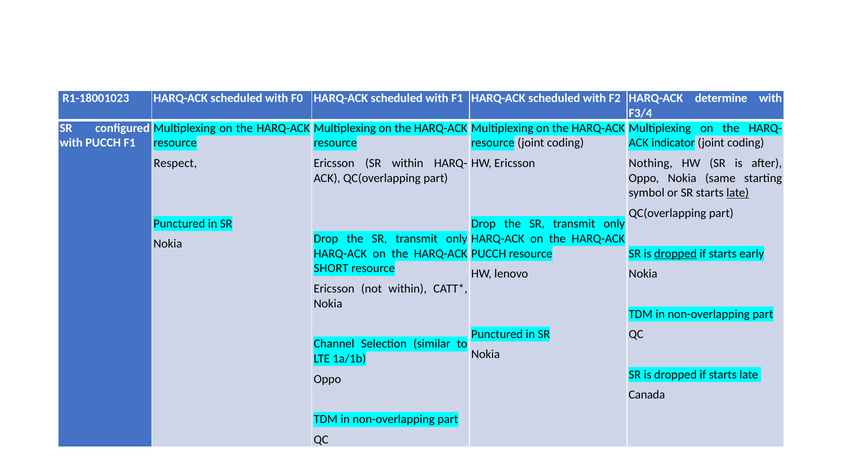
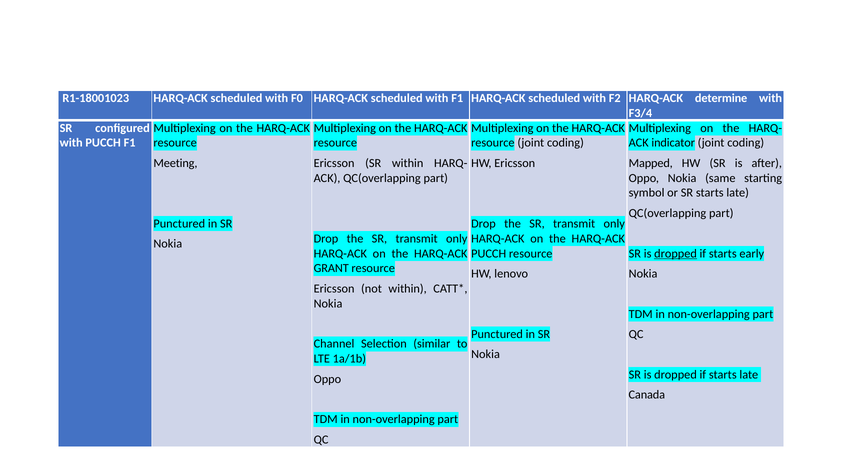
Respect: Respect -> Meeting (175, 163)
Nothing: Nothing -> Mapped (651, 163)
late underline: present -> none (738, 193)
SHORT: SHORT -> GRANT (331, 269)
